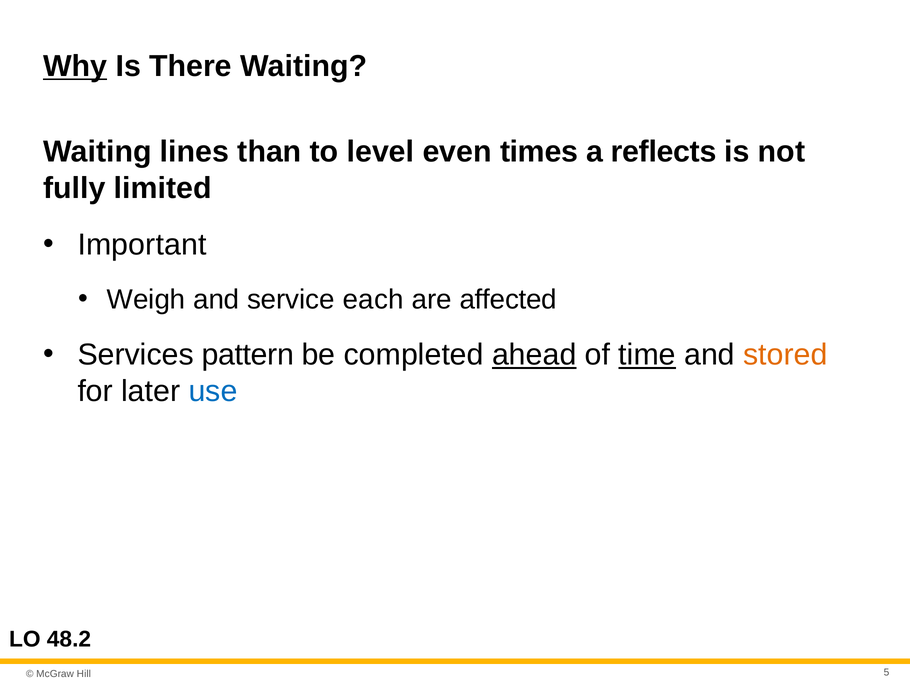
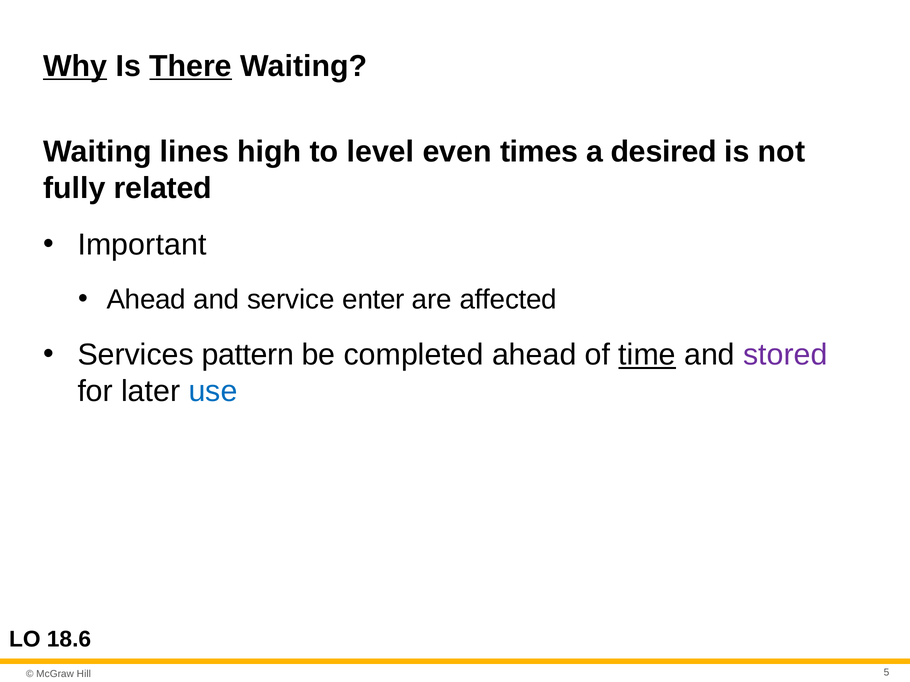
There underline: none -> present (191, 66)
than: than -> high (269, 152)
reflects: reflects -> desired (664, 152)
limited: limited -> related (163, 188)
Weigh: Weigh -> Ahead (146, 300)
each: each -> enter (373, 300)
ahead underline: present -> none (534, 355)
stored colour: orange -> purple (785, 355)
48.2: 48.2 -> 18.6 (69, 640)
